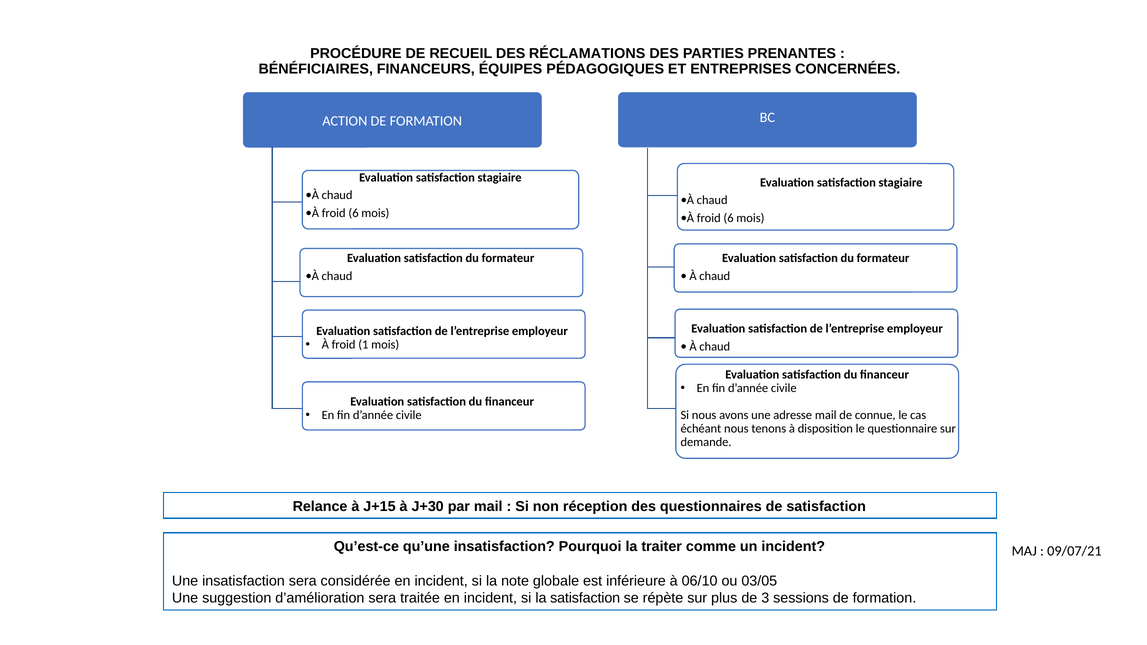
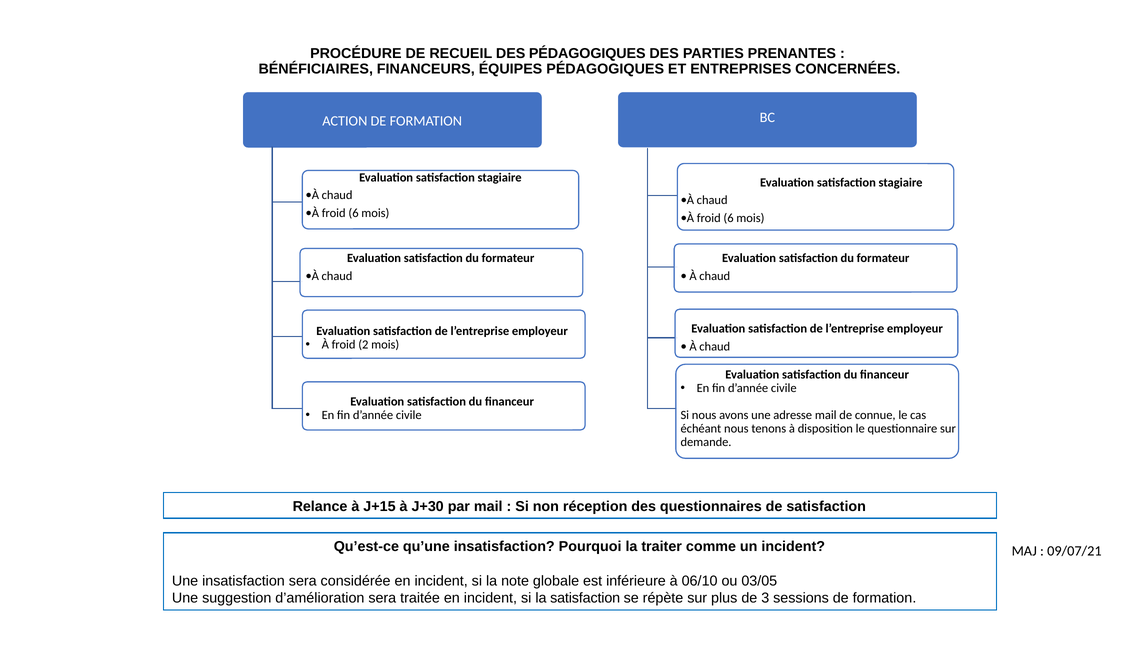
DES RÉCLAMATIONS: RÉCLAMATIONS -> PÉDAGOGIQUES (587, 53)
1: 1 -> 2 (363, 345)
